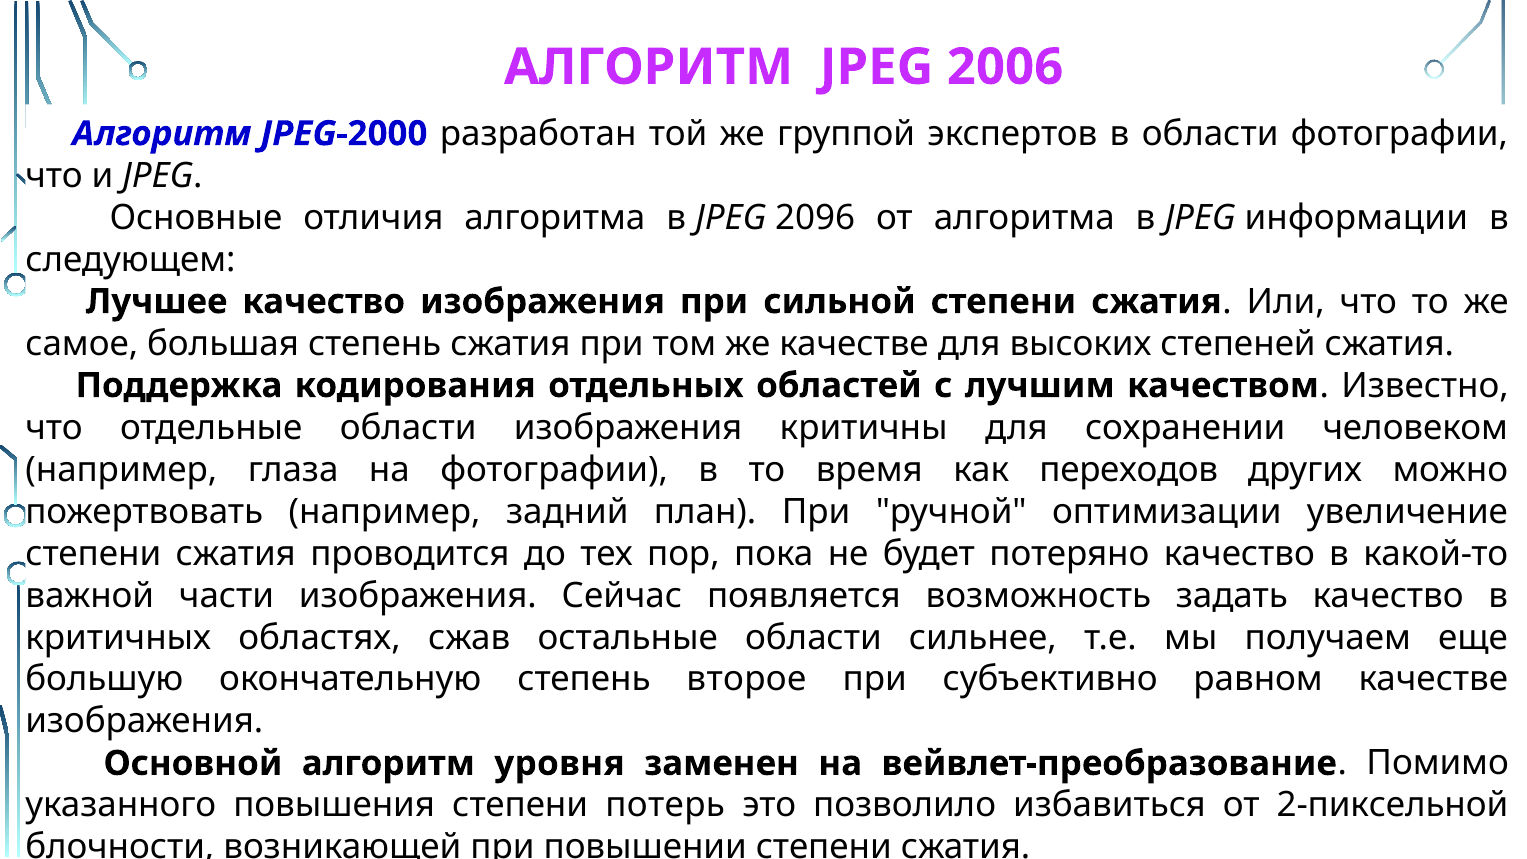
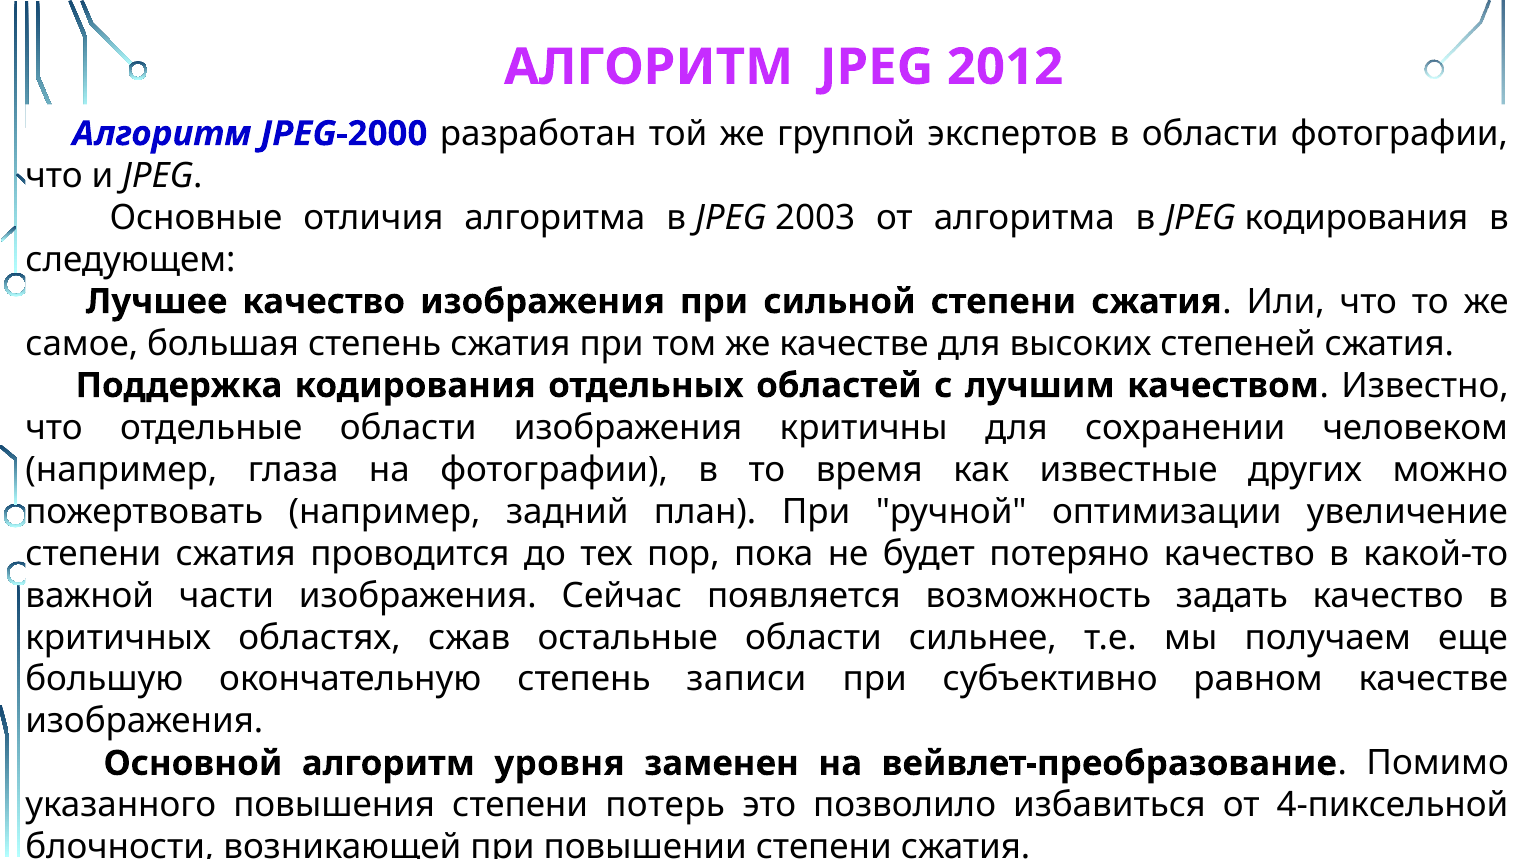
2006: 2006 -> 2012 (1005, 67)
2096: 2096 -> 2003 (815, 218)
JPEG информации: информации -> кодирования (1356, 218)
переходов: переходов -> известные (1129, 469)
второе: второе -> записи (746, 679)
2-пиксельной: 2-пиксельной -> 4-пиксельной (1392, 805)
